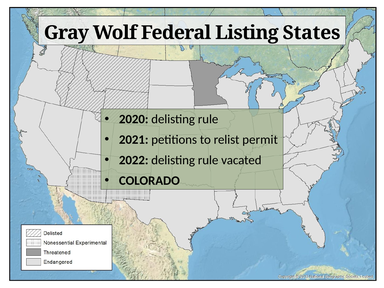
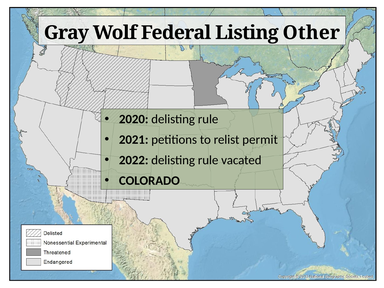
States: States -> Other (311, 33)
